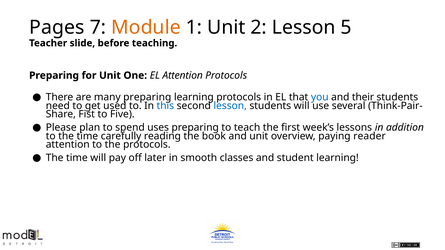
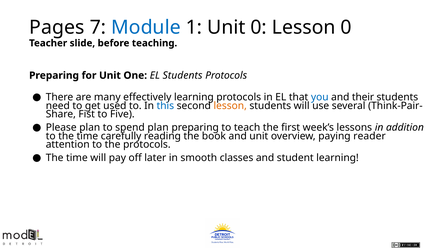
Module colour: orange -> blue (146, 27)
Unit 2: 2 -> 0 (259, 27)
Lesson 5: 5 -> 0 (346, 27)
EL Attention: Attention -> Students (183, 76)
many preparing: preparing -> effectively (147, 97)
lesson colour: blue -> orange (230, 106)
spend uses: uses -> plan (158, 128)
